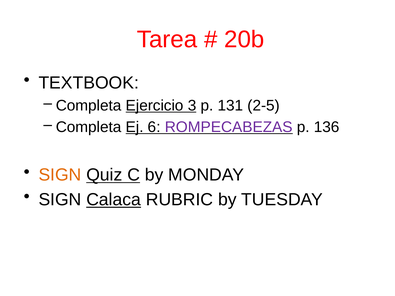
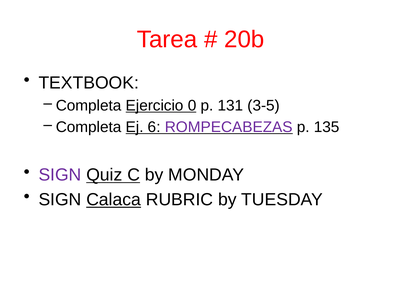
3: 3 -> 0 (192, 106)
2-5: 2-5 -> 3-5 (264, 106)
136: 136 -> 135 (327, 127)
SIGN colour: orange -> purple (60, 175)
